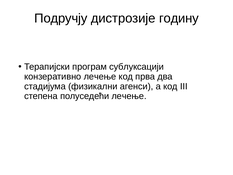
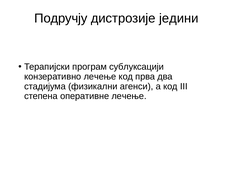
годину: годину -> једини (179, 18)
полуседећи: полуседећи -> оперативне (85, 96)
